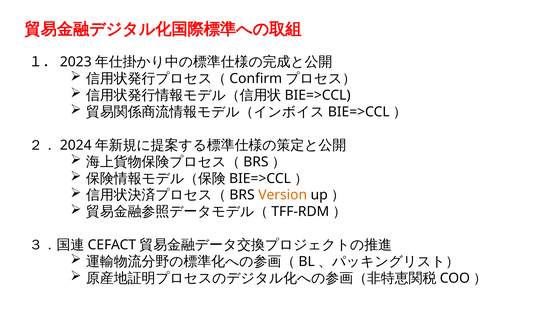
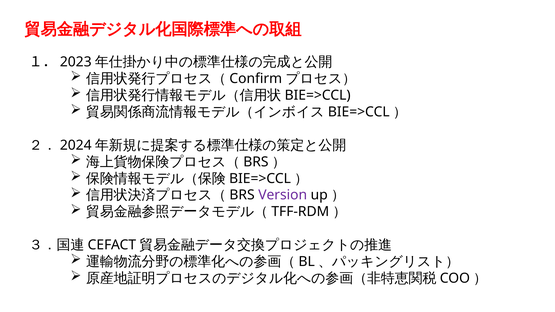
Version colour: orange -> purple (283, 195)
